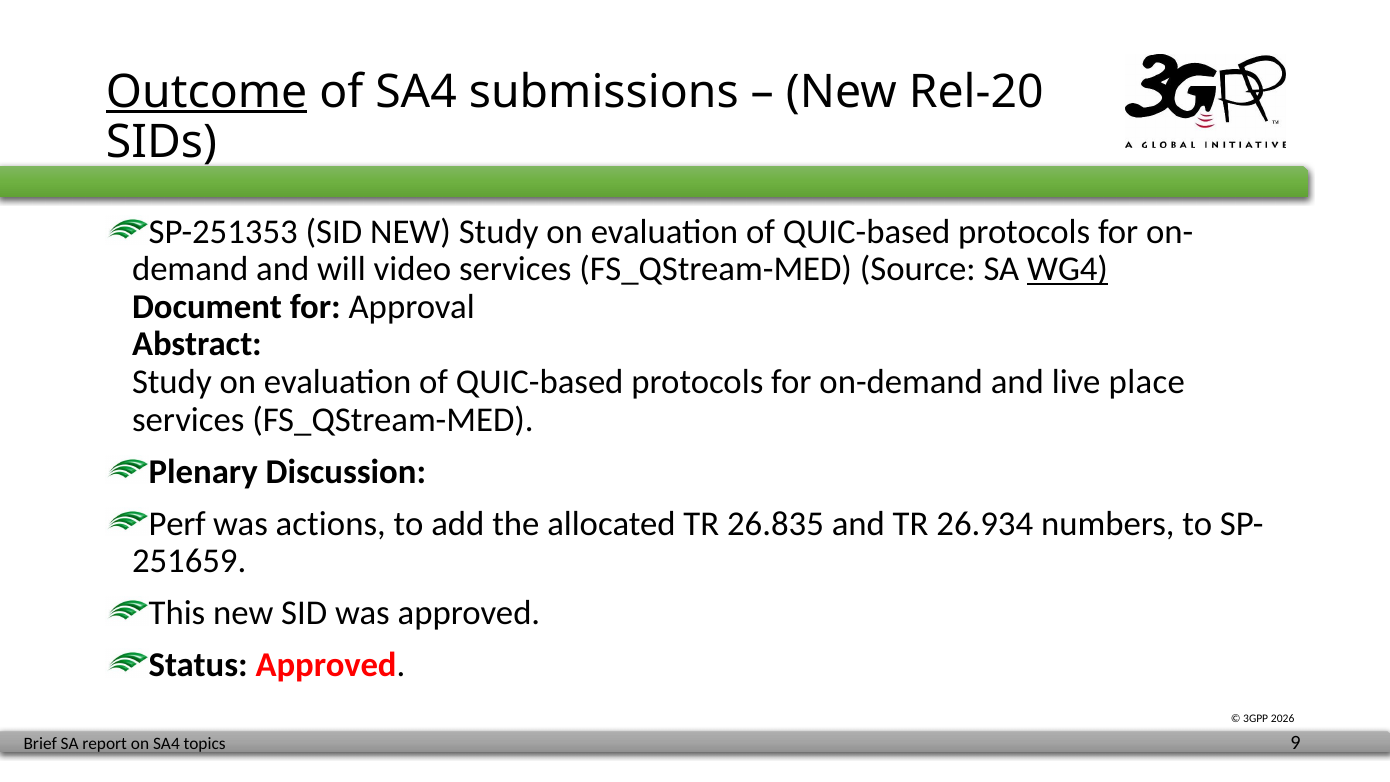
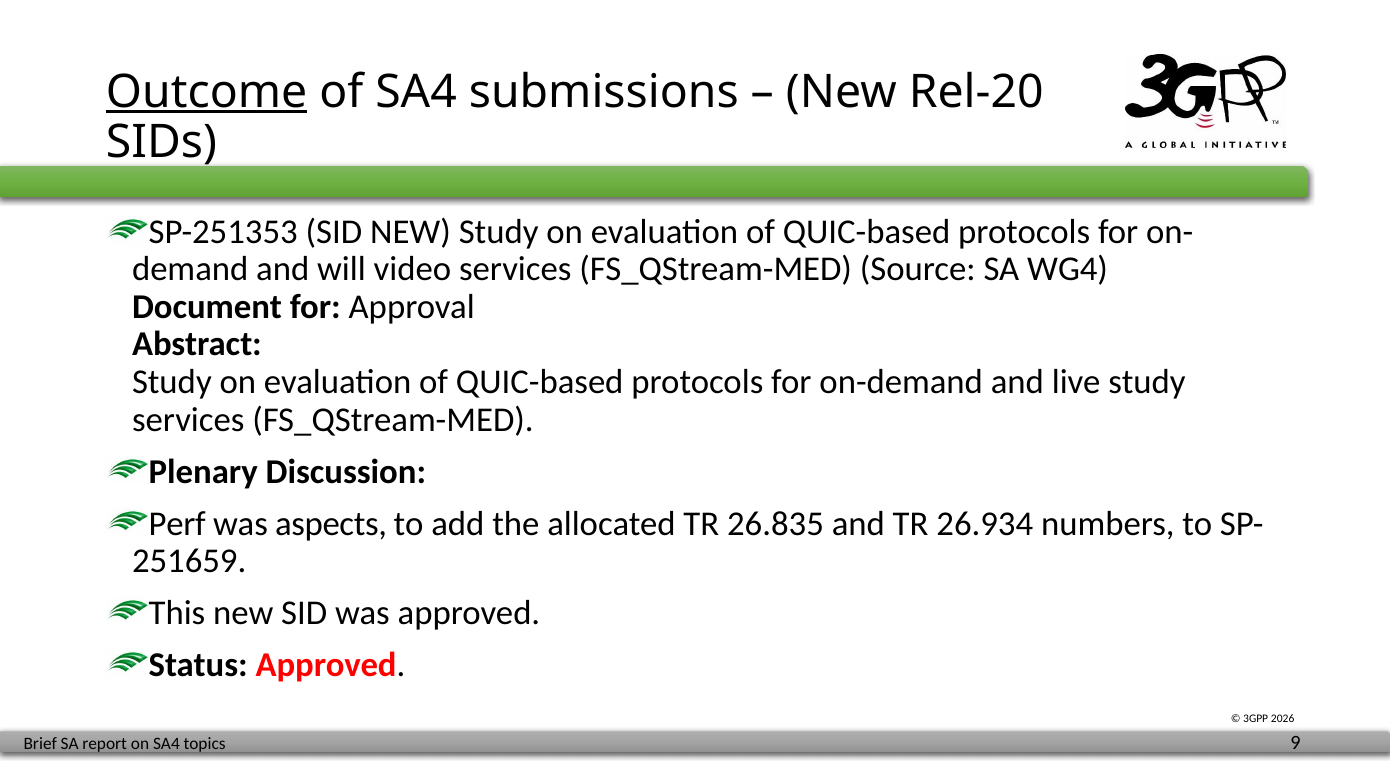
WG4 underline: present -> none (1068, 269)
live place: place -> study (1147, 382)
actions: actions -> aspects (331, 523)
